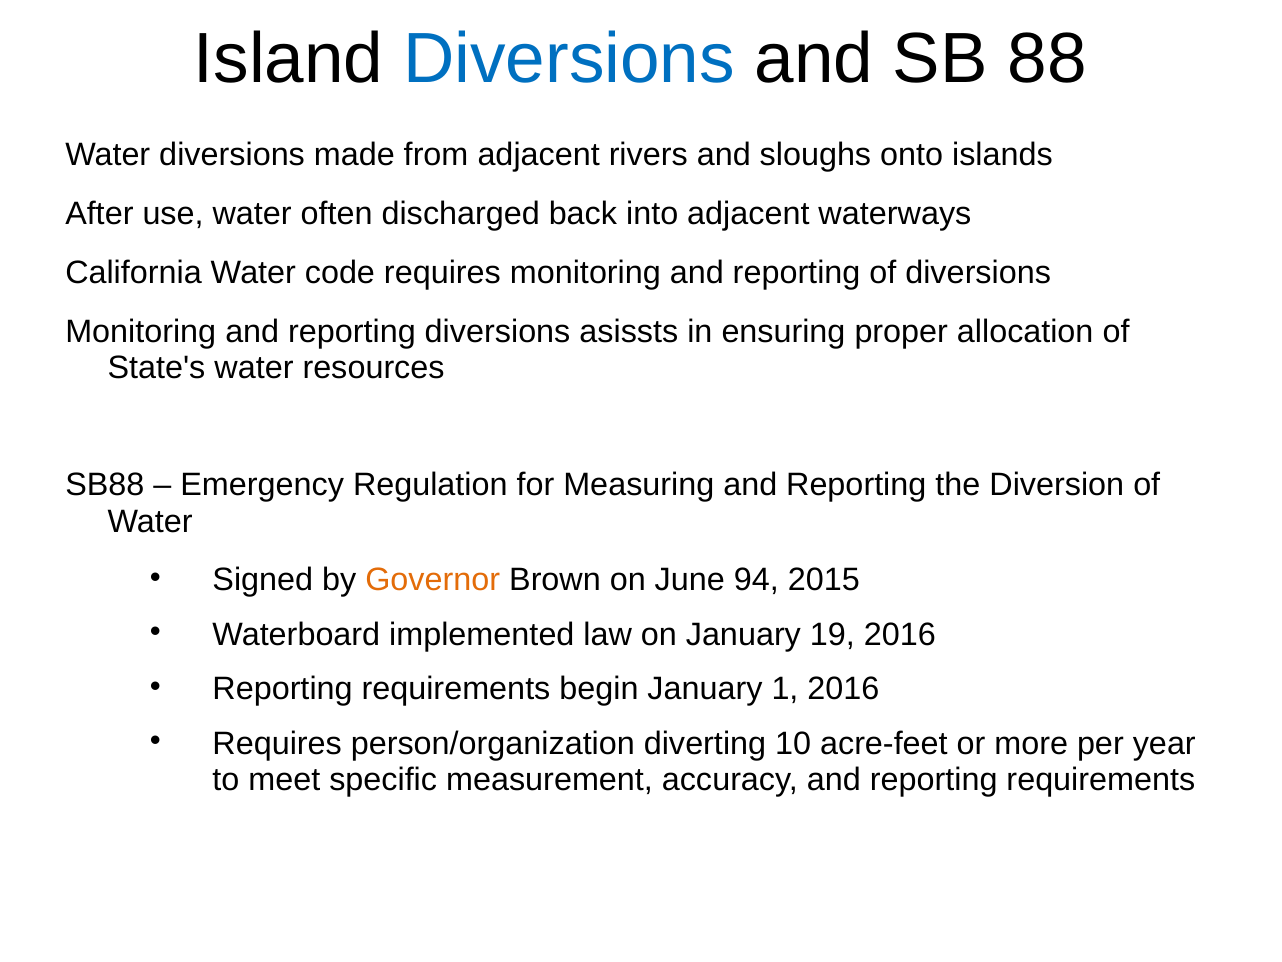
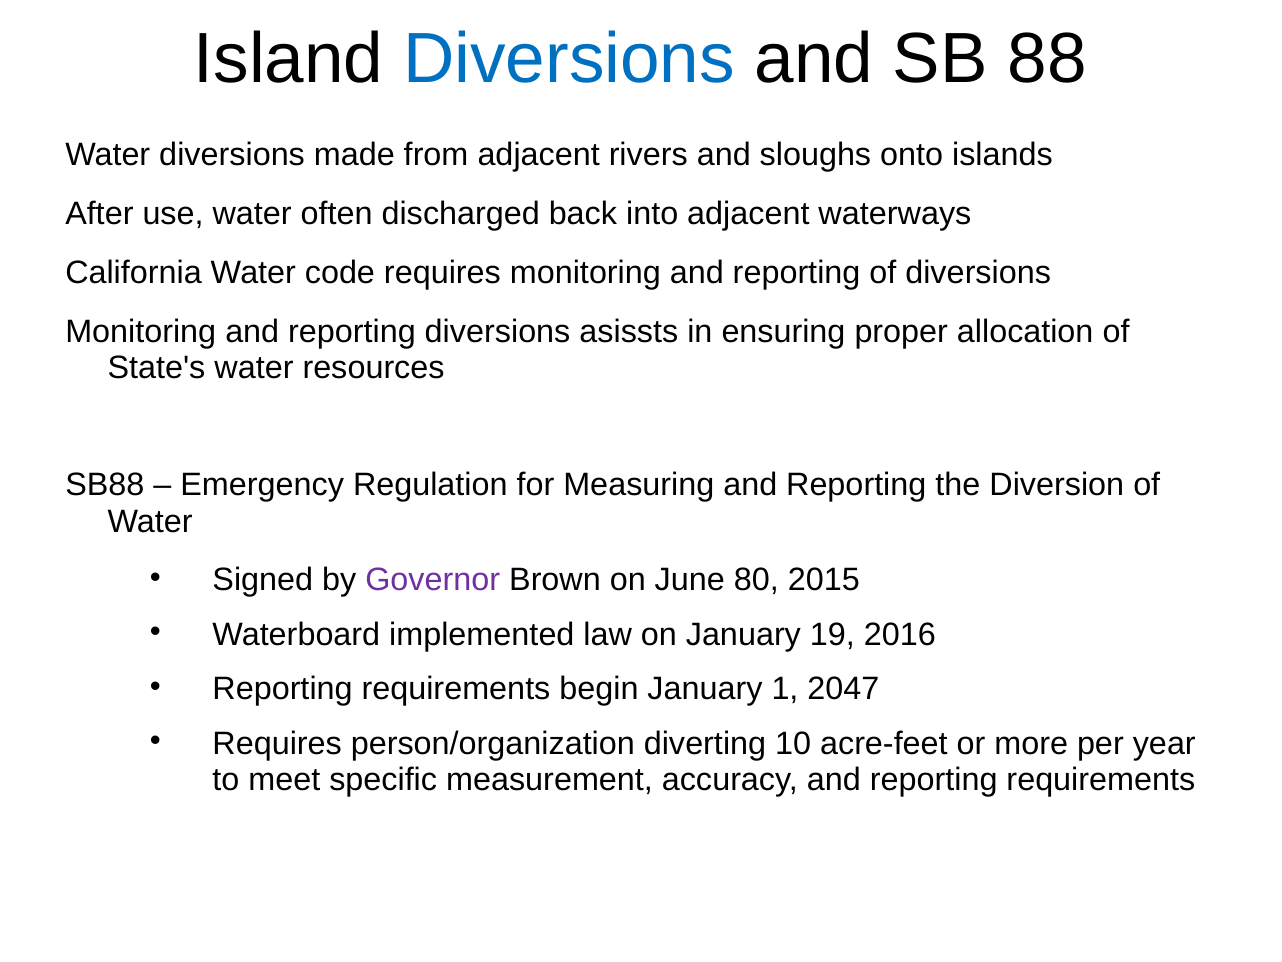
Governor colour: orange -> purple (433, 580)
94: 94 -> 80 (756, 580)
1 2016: 2016 -> 2047 (843, 689)
